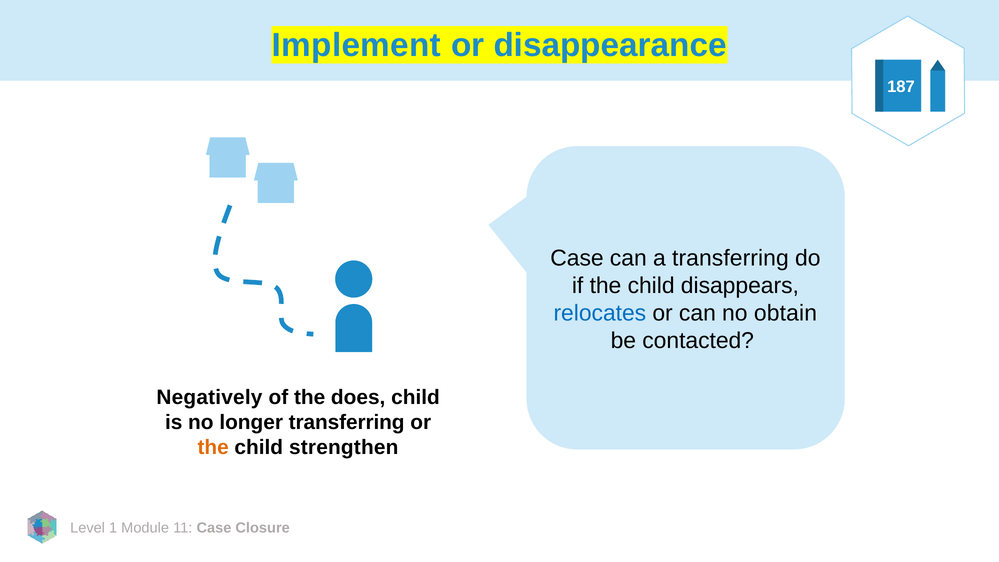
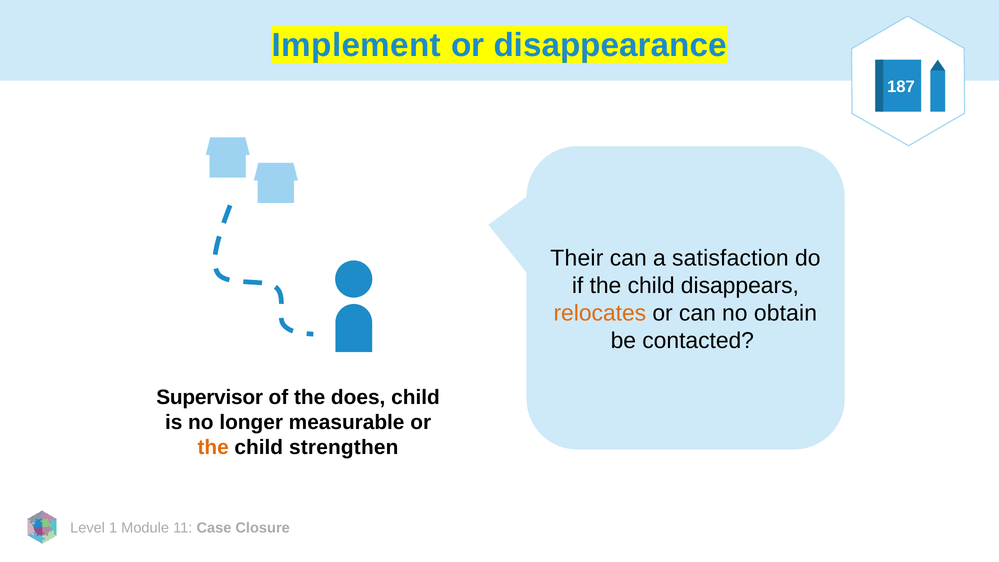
Case: Case -> Their (577, 258)
a transferring: transferring -> satisfaction (730, 258)
relocates colour: blue -> orange (600, 313)
Negatively: Negatively -> Supervisor (210, 398)
longer transferring: transferring -> measurable (347, 423)
